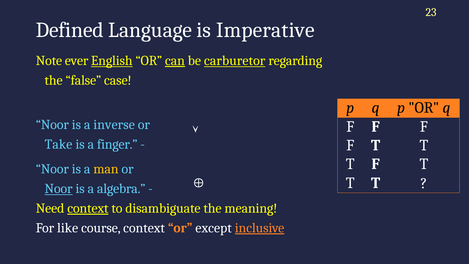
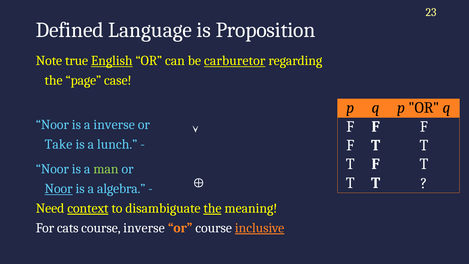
Imperative: Imperative -> Proposition (266, 30)
ever: ever -> true (77, 61)
can underline: present -> none (175, 61)
false: false -> page (83, 80)
finger: finger -> lunch (117, 144)
man colour: yellow -> light green (106, 169)
the underline: none -> present (212, 208)
like: like -> cats (68, 228)
course context: context -> inverse (144, 228)
or except: except -> course (214, 228)
